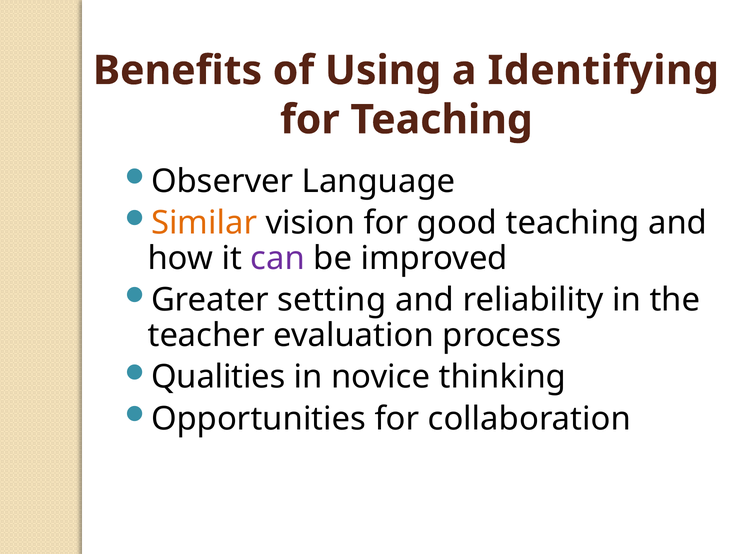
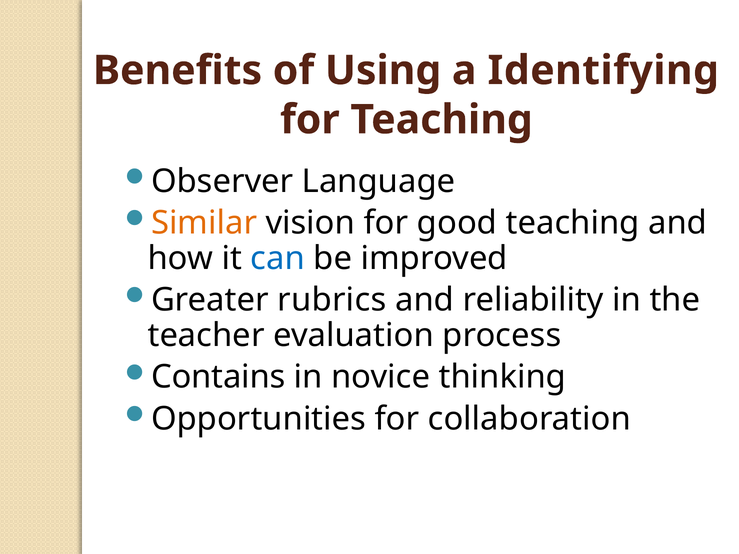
can colour: purple -> blue (278, 258)
setting: setting -> rubrics (332, 300)
Qualities: Qualities -> Contains (218, 377)
